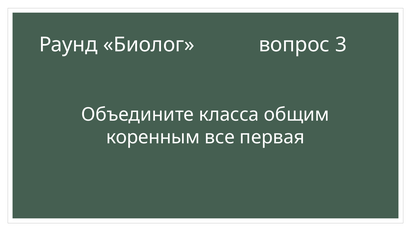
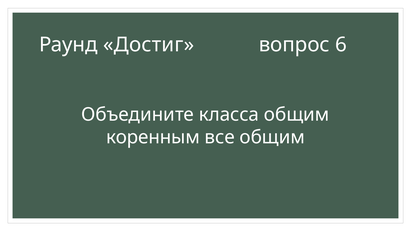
Биолог: Биолог -> Достиг (149, 45)
3: 3 -> 6 (341, 45)
все первая: первая -> общим (272, 137)
